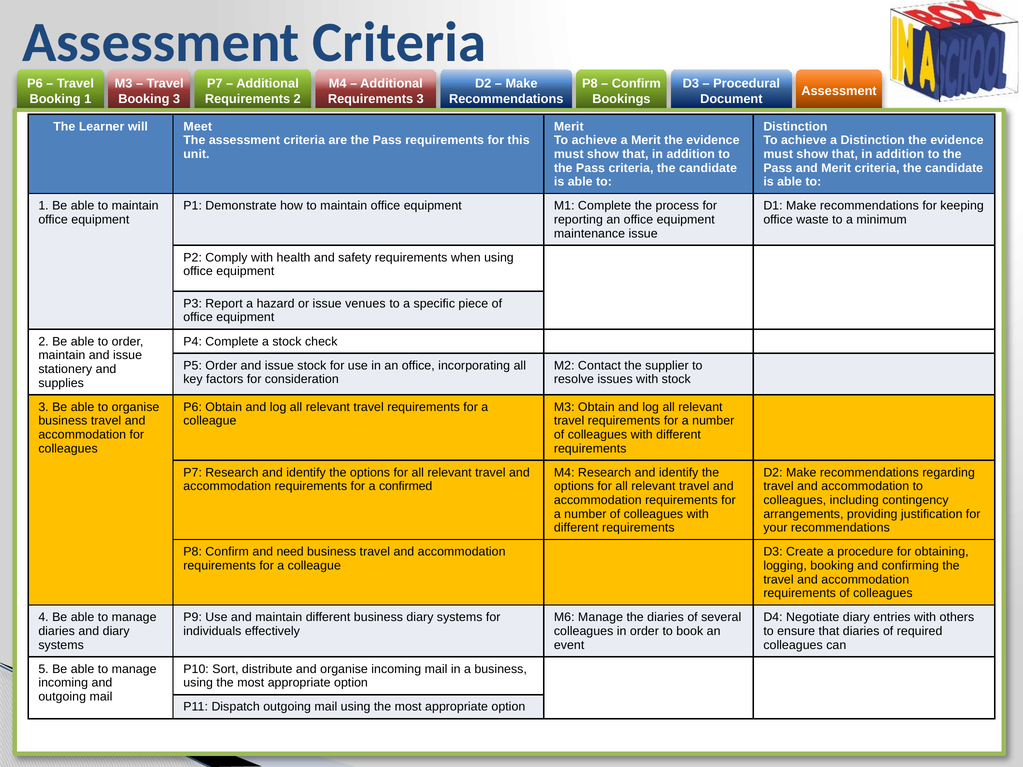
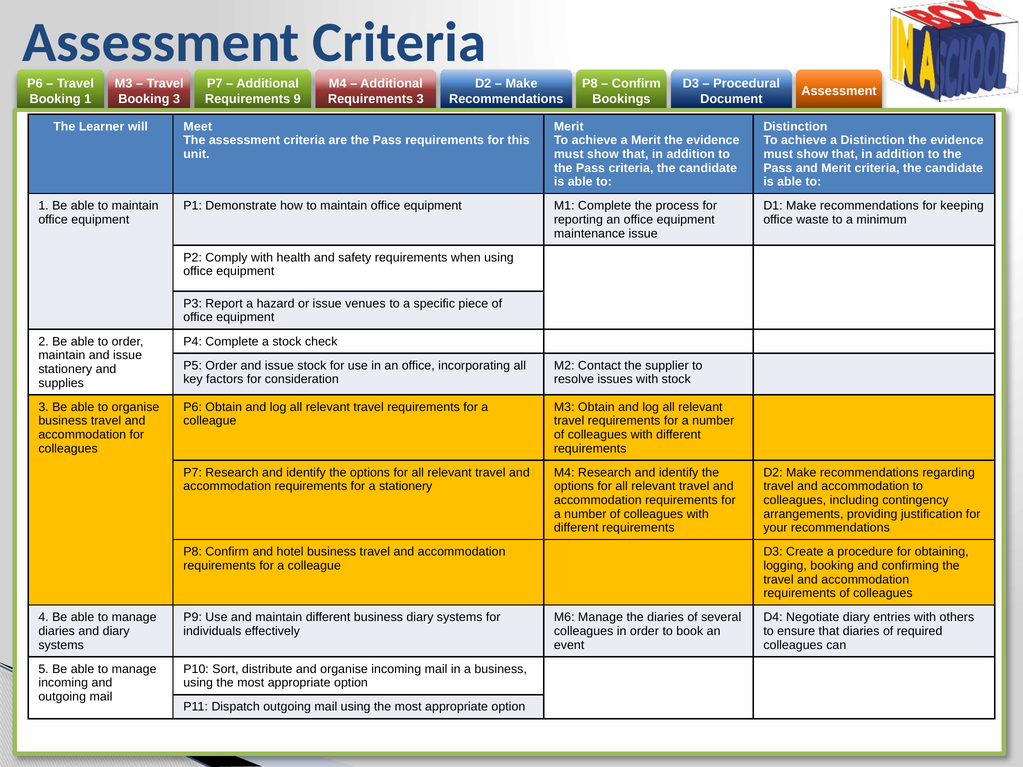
Requirements 2: 2 -> 9 (297, 99)
a confirmed: confirmed -> stationery (406, 486)
need: need -> hotel (290, 552)
